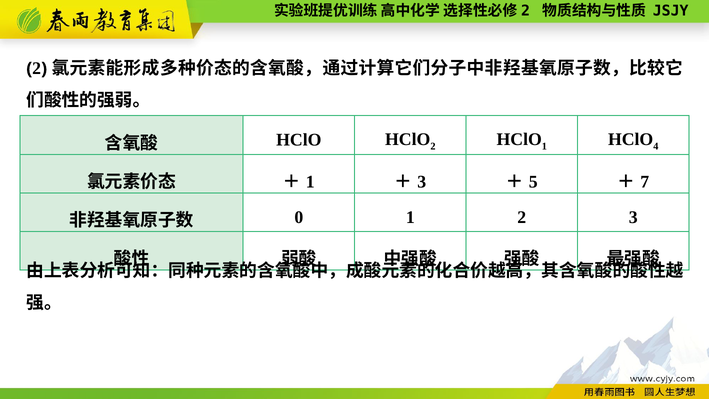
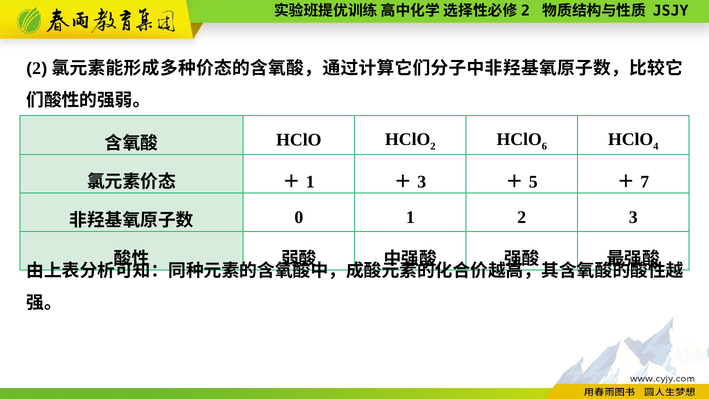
HClO 1: 1 -> 6 (544, 146)
